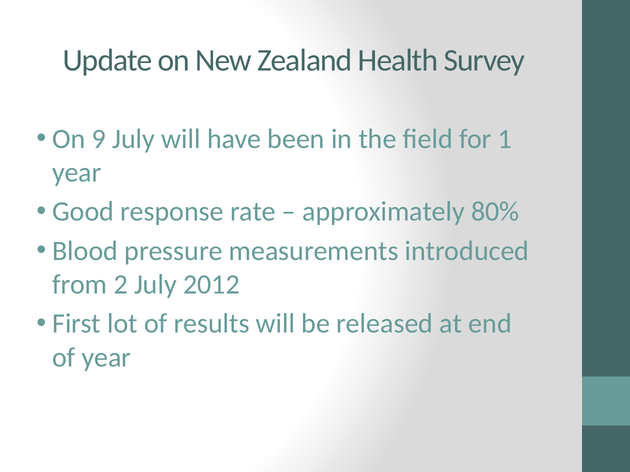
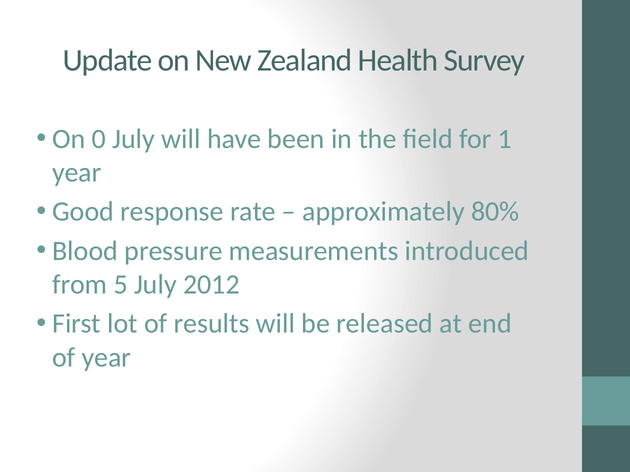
9: 9 -> 0 (99, 139)
2: 2 -> 5 (121, 285)
